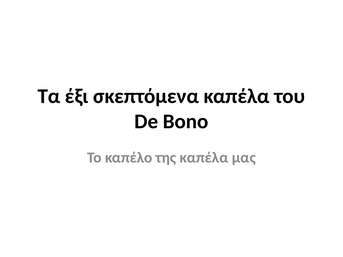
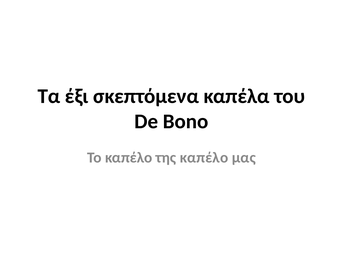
της καπέλα: καπέλα -> καπέλο (204, 158)
